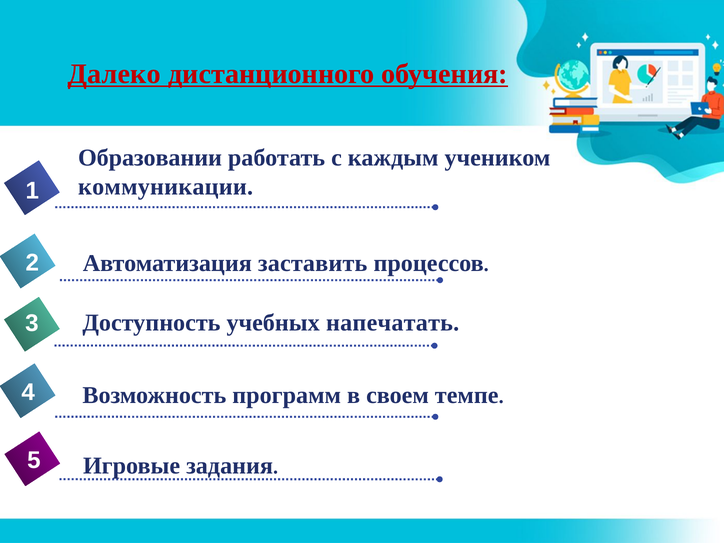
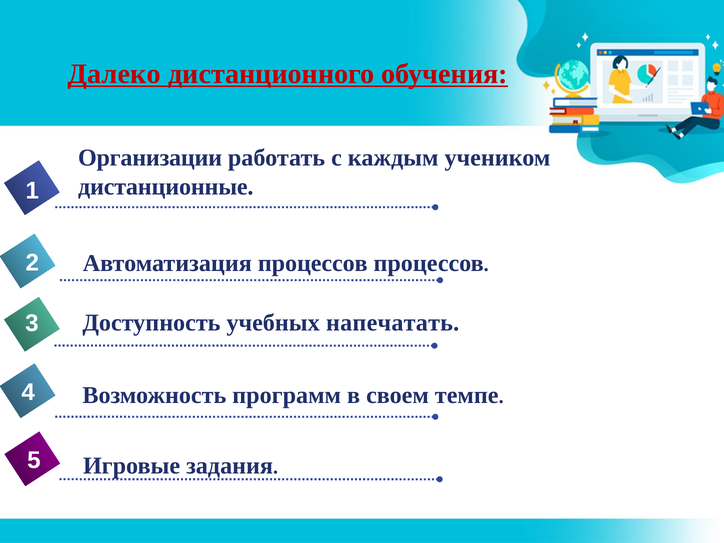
Образовании: Образовании -> Организации (150, 158)
коммуникации: коммуникации -> дистанционные (166, 187)
Автоматизация заставить: заставить -> процессов (313, 263)
